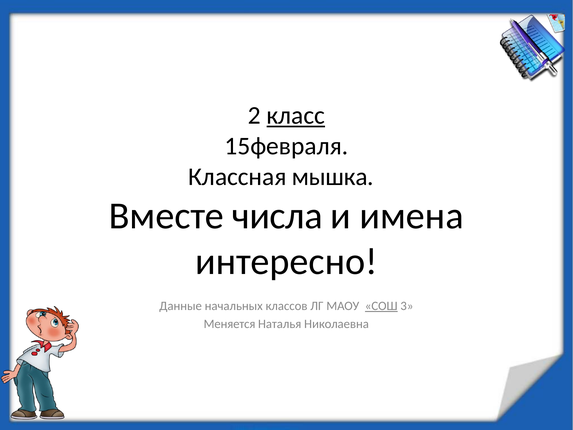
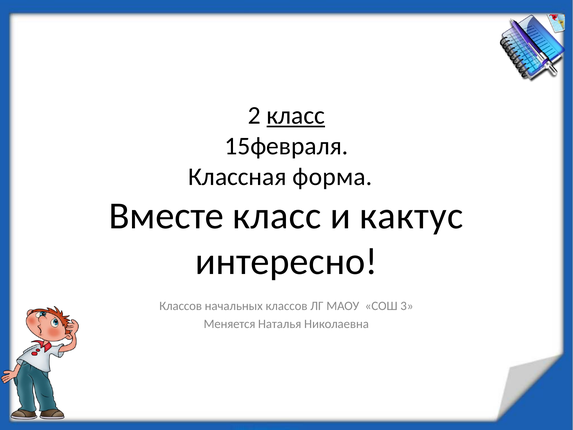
мышка: мышка -> форма (333, 177)
Вместе числа: числа -> класс (277, 216)
имена: имена -> кактус (411, 216)
Данные: Данные -> Классов (181, 306)
СОШ underline: present -> none (381, 306)
